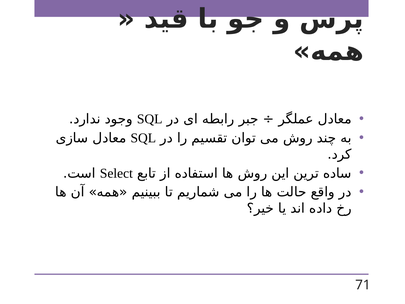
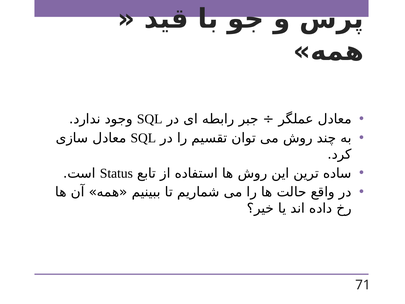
Select: Select -> Status (116, 173)
